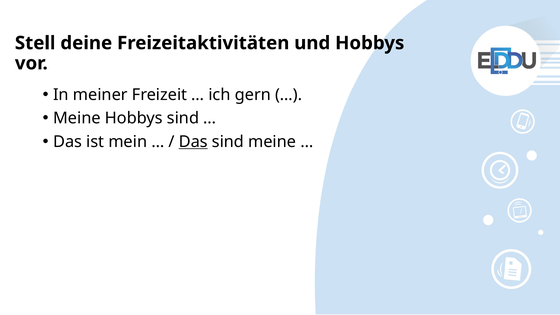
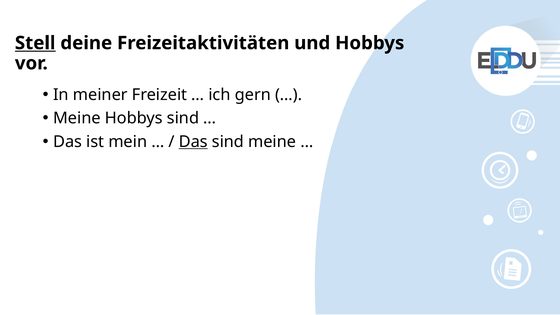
Stell underline: none -> present (35, 43)
